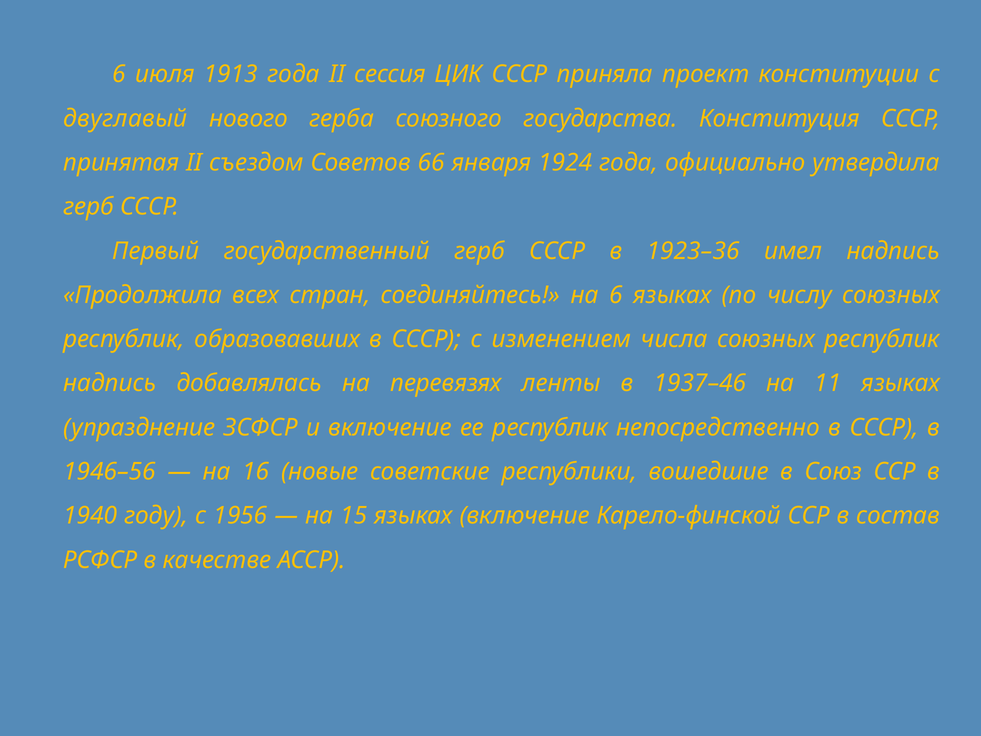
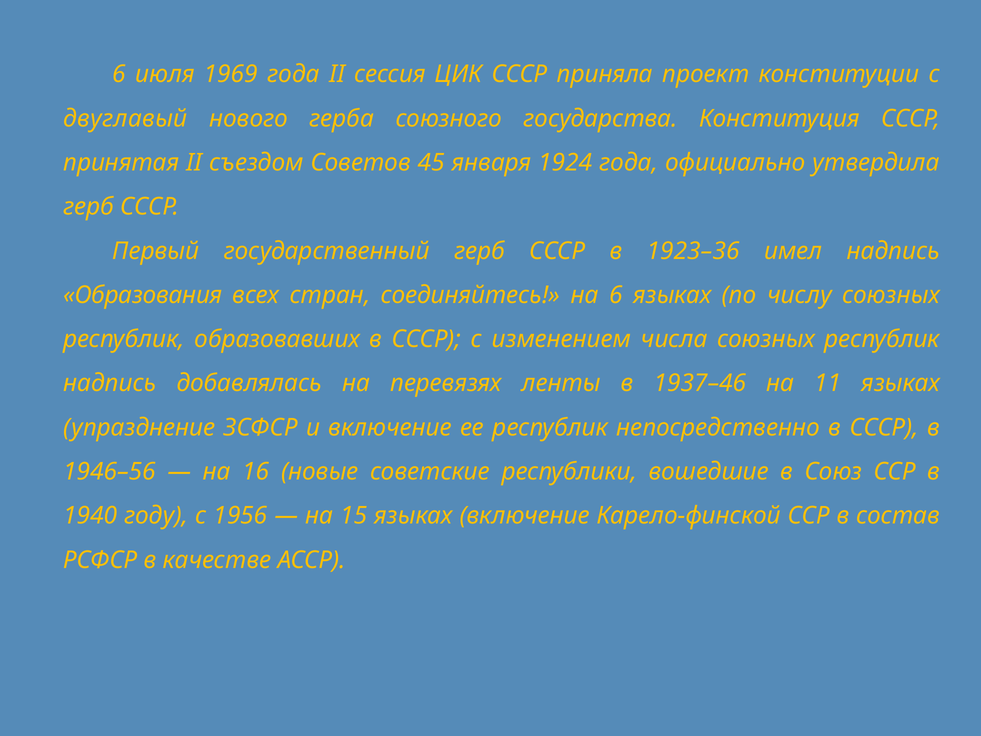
1913: 1913 -> 1969 (231, 74)
66: 66 -> 45 (431, 163)
Продолжила: Продолжила -> Образования (143, 295)
